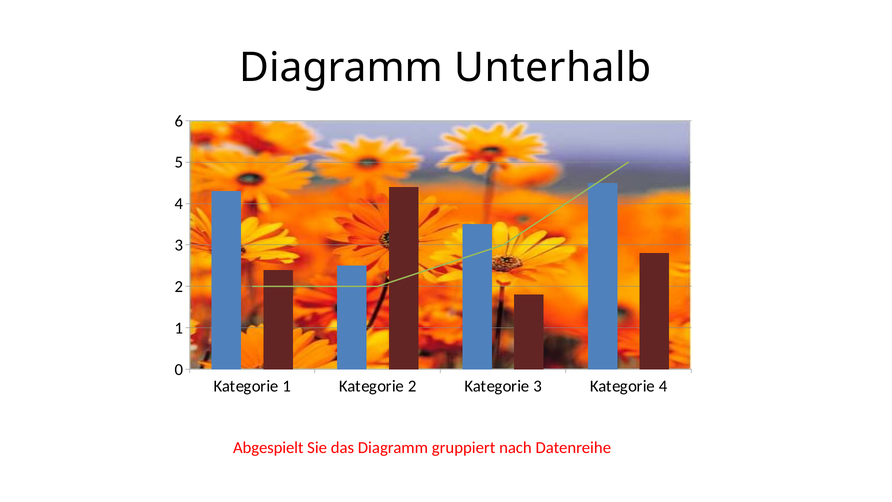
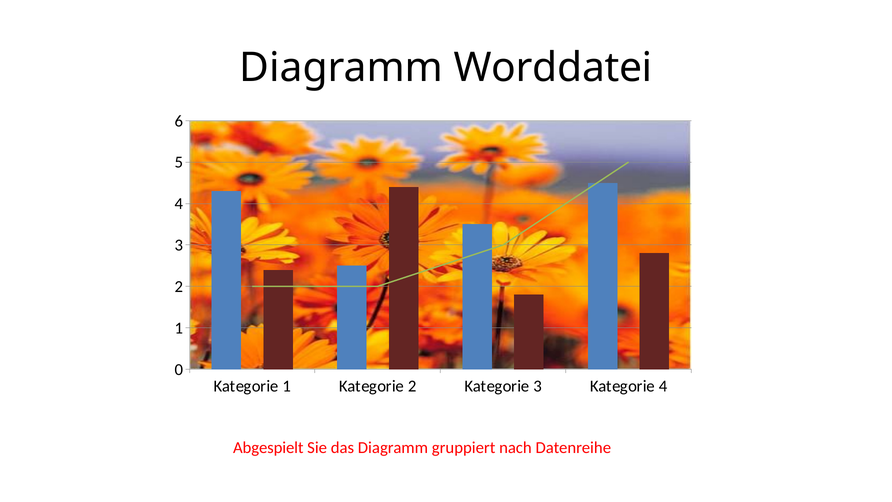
Unterhalb: Unterhalb -> Worddatei (553, 68)
